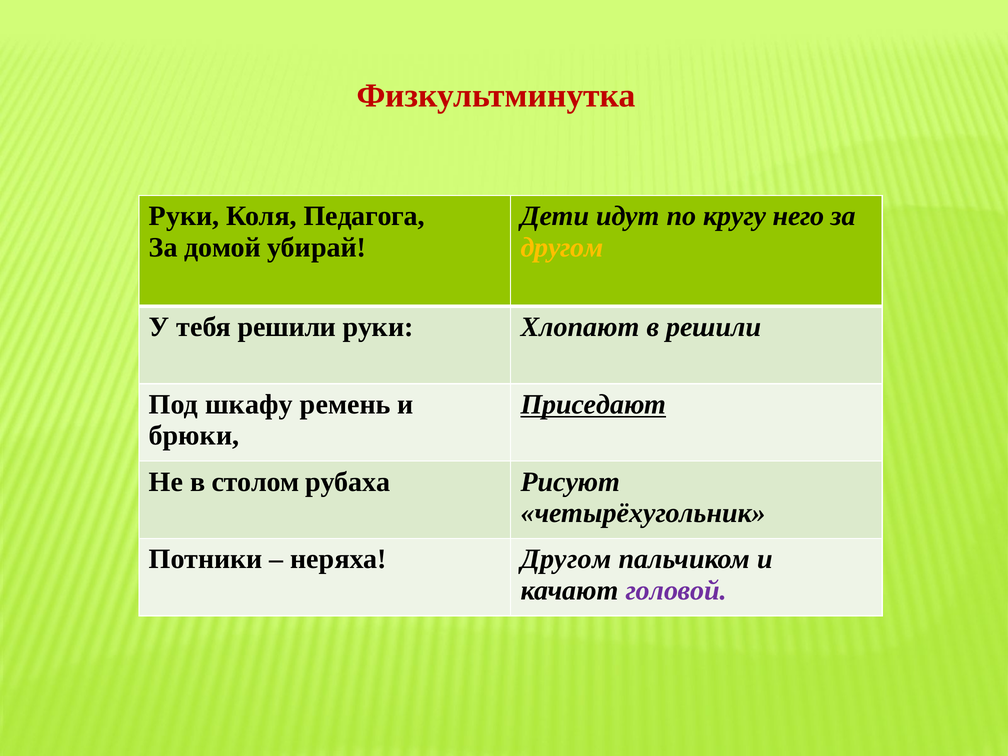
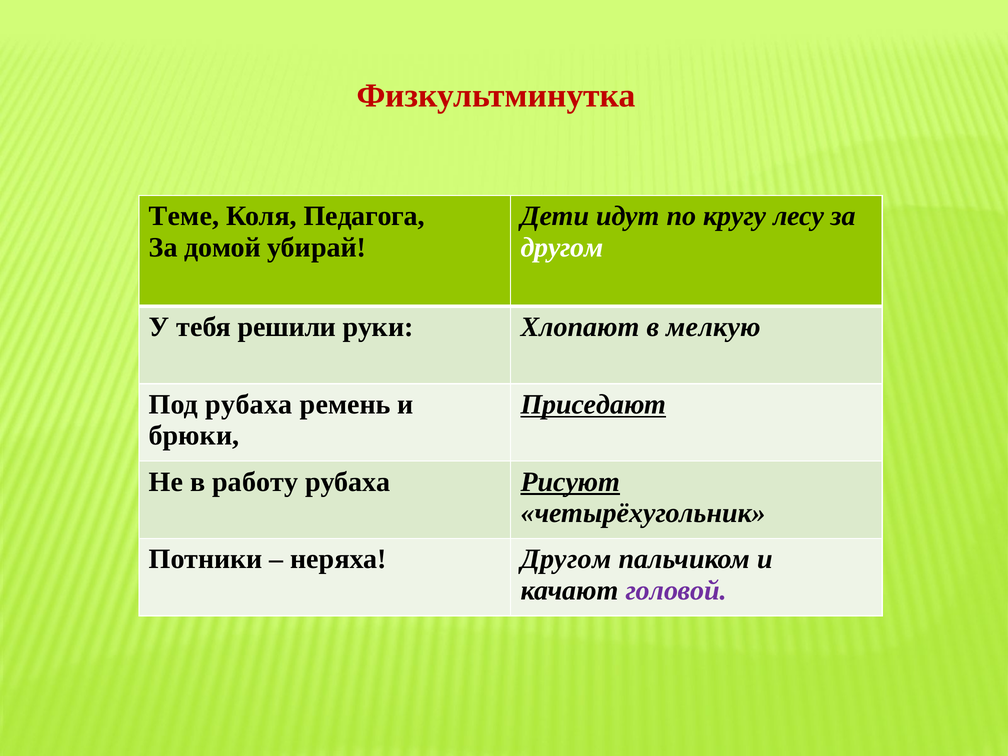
Руки: Руки -> Теме (184, 216)
него: него -> лесу (799, 216)
другом colour: yellow -> white (562, 247)
в решили: решили -> мелкую (714, 327)
Под шкафу: шкафу -> рубаха (249, 405)
столом: столом -> работу (255, 482)
Рисуют underline: none -> present (570, 482)
